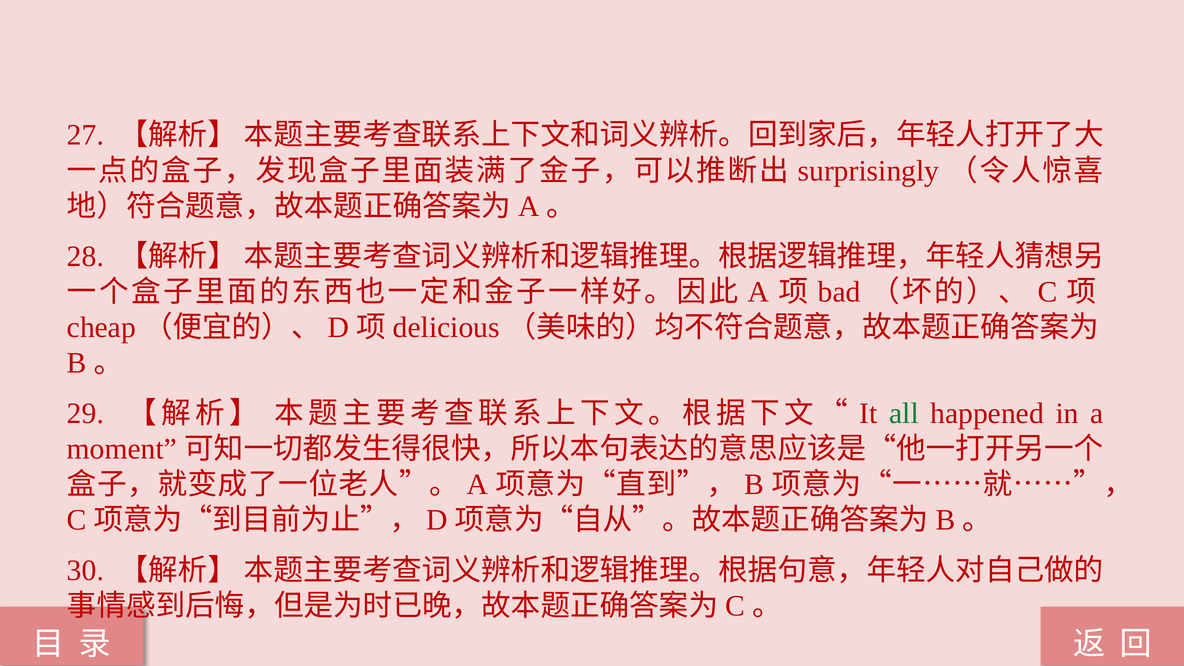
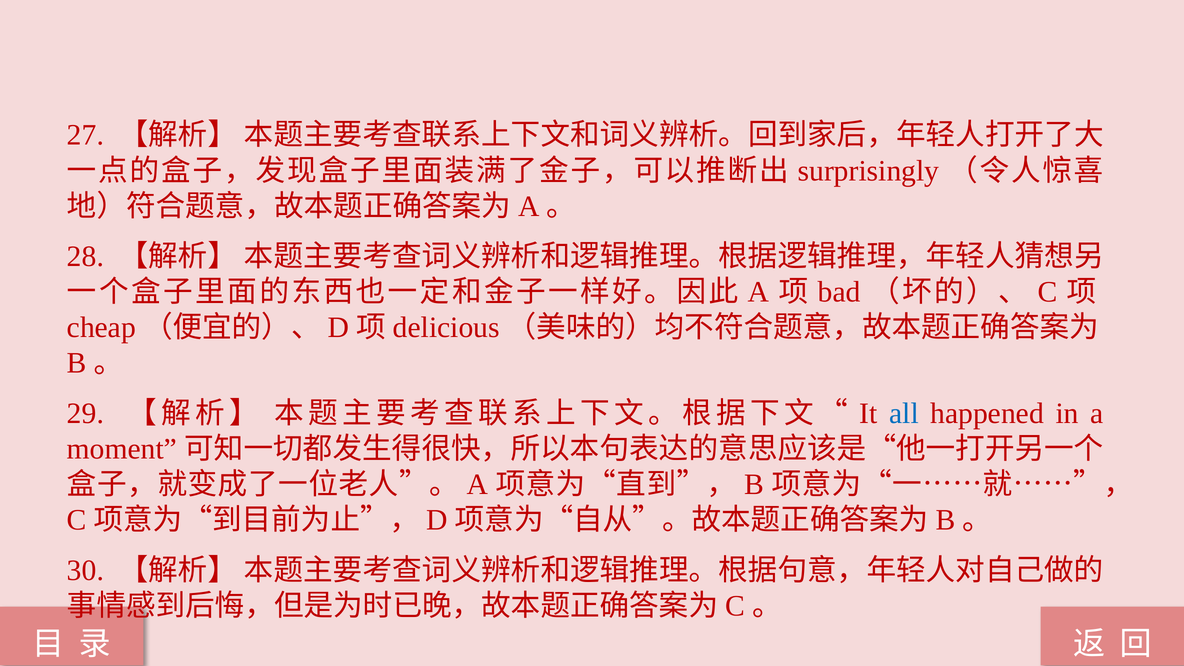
all colour: green -> blue (904, 413)
